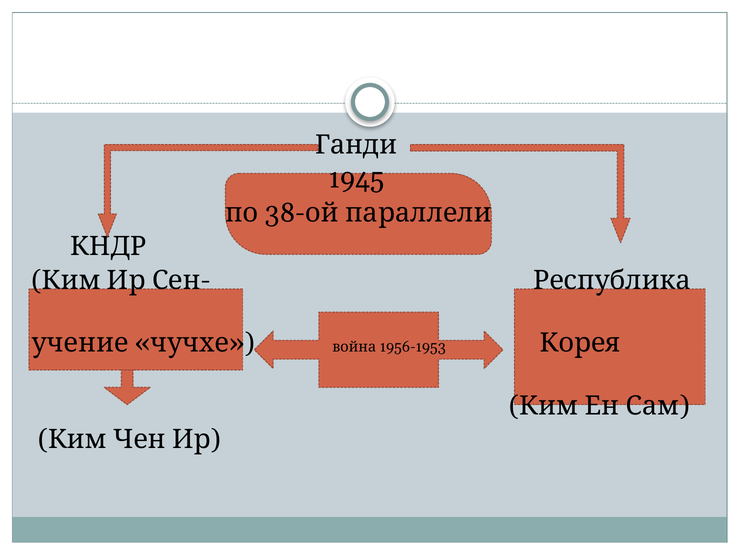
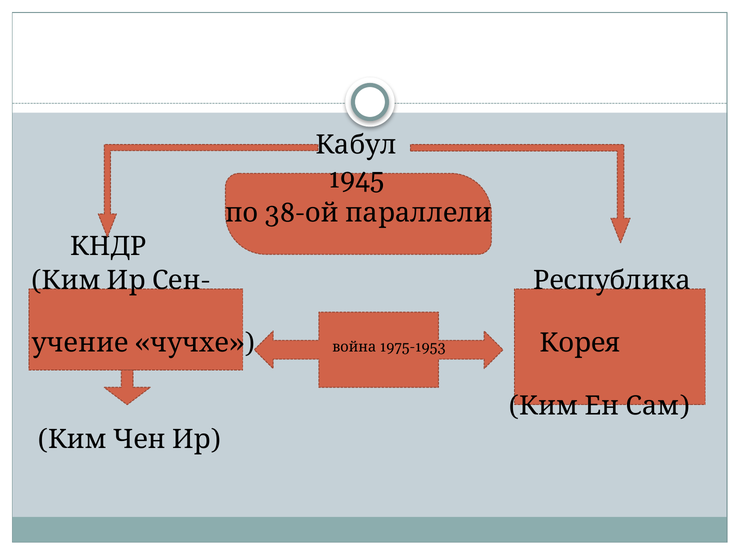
Ганди: Ганди -> Кабул (356, 145)
1956-1953: 1956-1953 -> 1975-1953 (413, 347)
